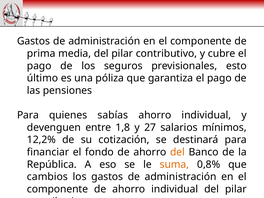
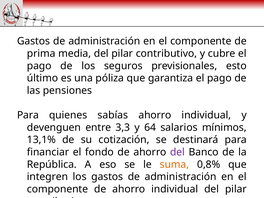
1,8: 1,8 -> 3,3 (123, 127)
27: 27 -> 64 (150, 127)
12,2%: 12,2% -> 13,1% (41, 140)
del colour: orange -> purple (177, 152)
cambios: cambios -> integren (47, 177)
